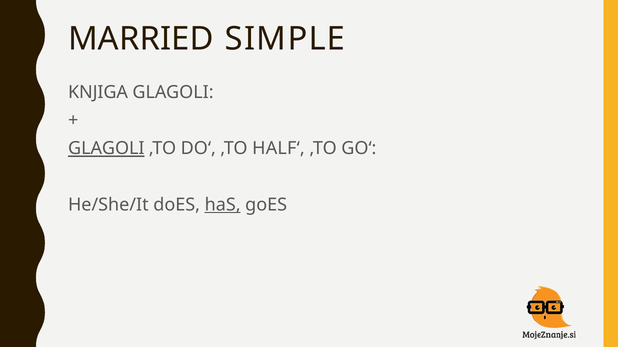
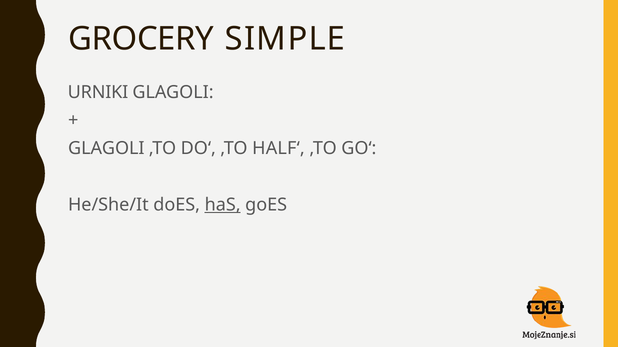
MARRIED: MARRIED -> GROCERY (141, 39)
KNJIGA: KNJIGA -> URNIKI (98, 92)
GLAGOLI underline: present -> none (106, 149)
